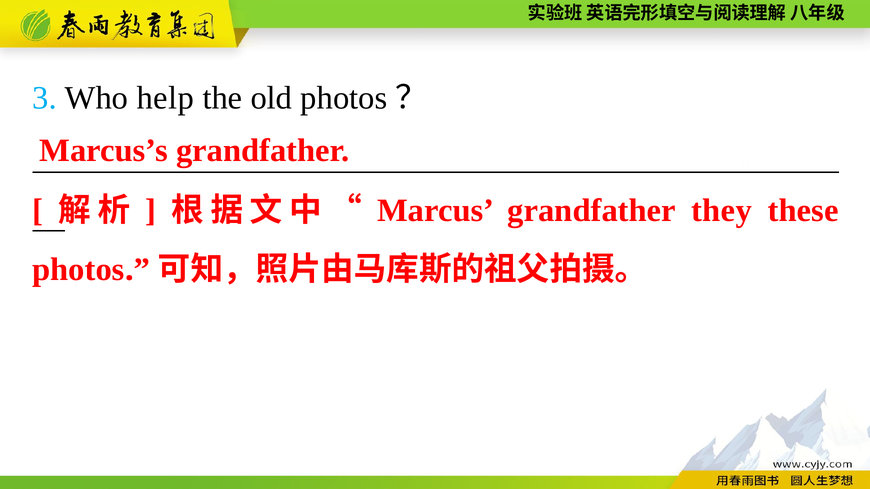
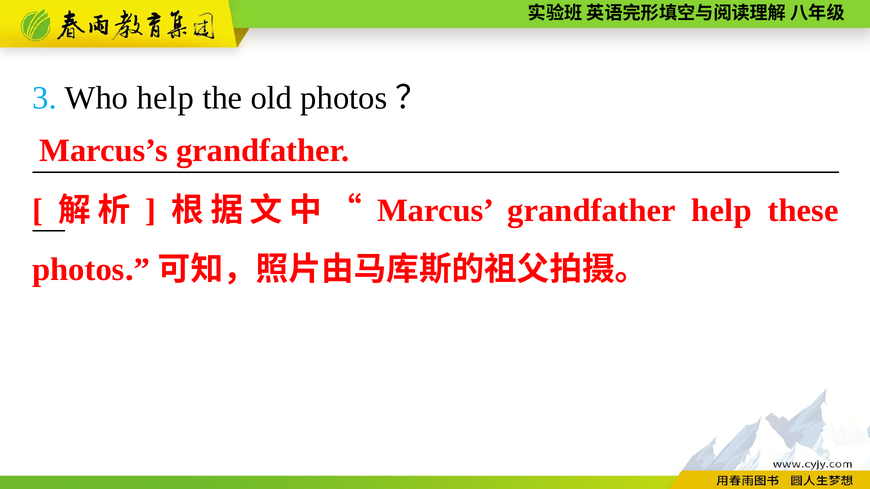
grandfather they: they -> help (721, 211)
